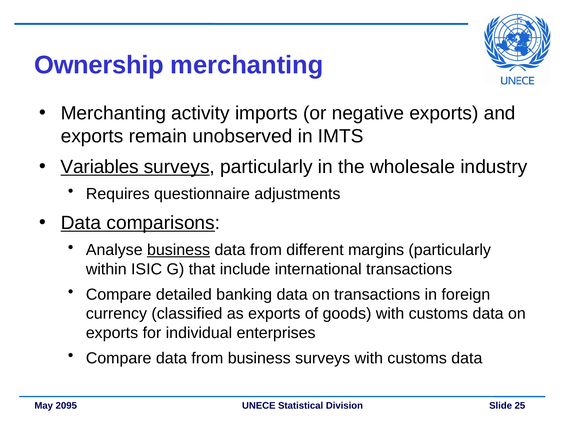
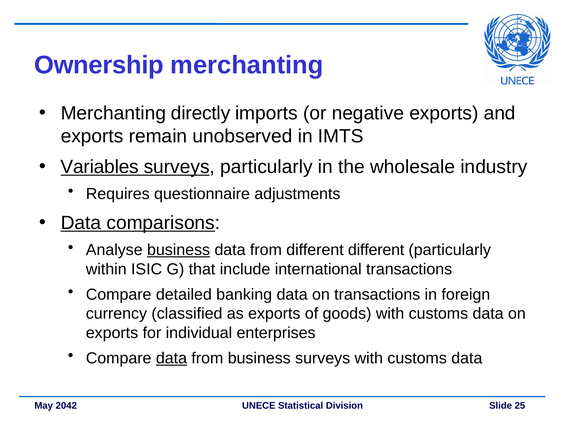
activity: activity -> directly (201, 113)
different margins: margins -> different (376, 250)
data underline: none -> present (171, 359)
2095: 2095 -> 2042 (66, 406)
